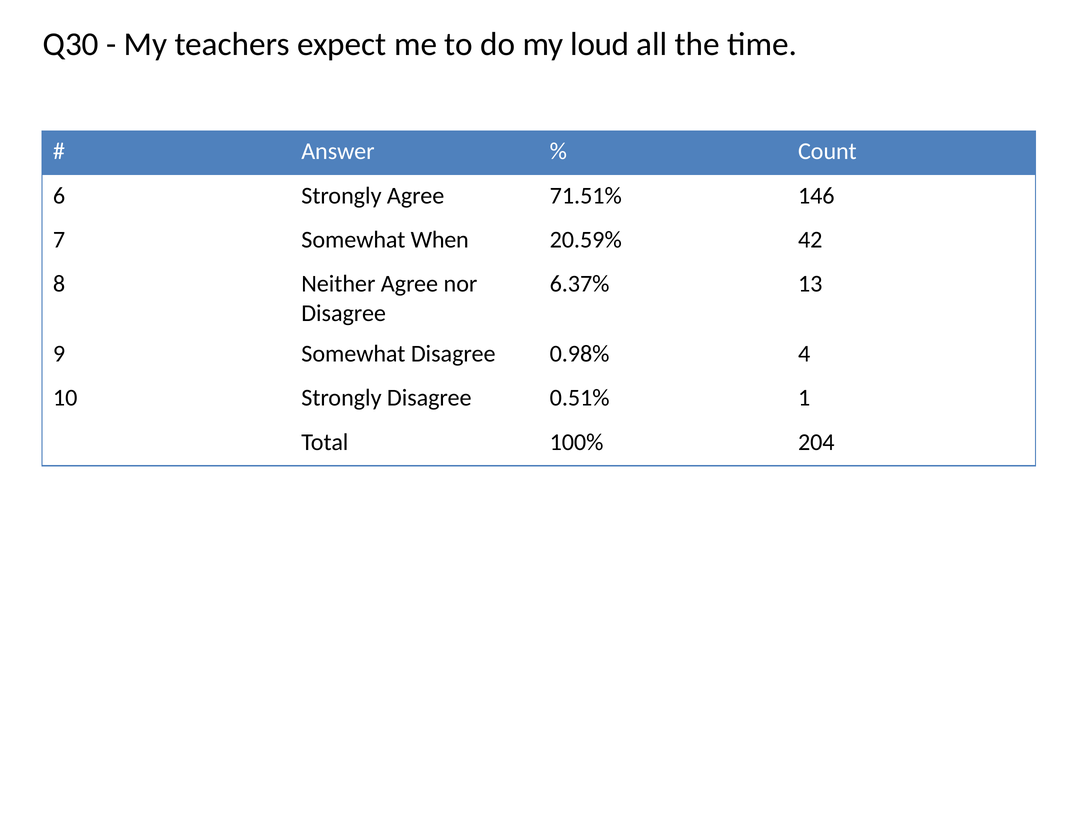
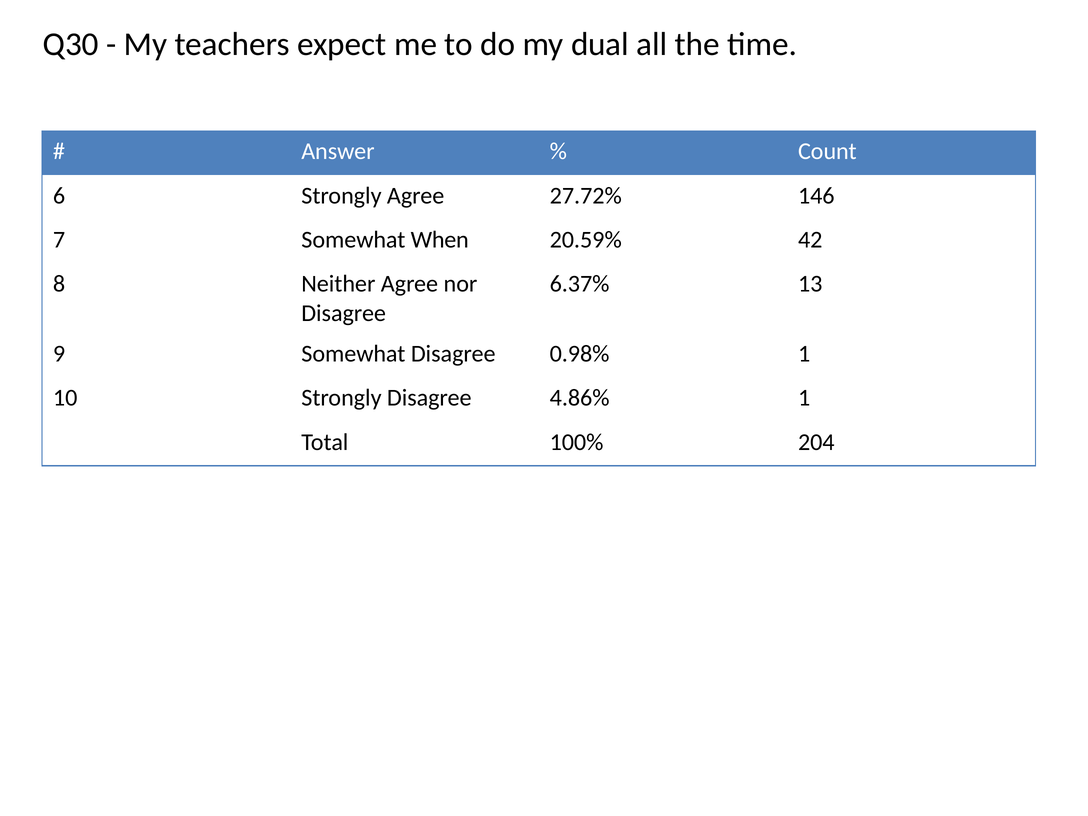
loud: loud -> dual (600, 44)
71.51%: 71.51% -> 27.72% (586, 196)
0.98% 4: 4 -> 1 (804, 354)
0.51%: 0.51% -> 4.86% (580, 398)
